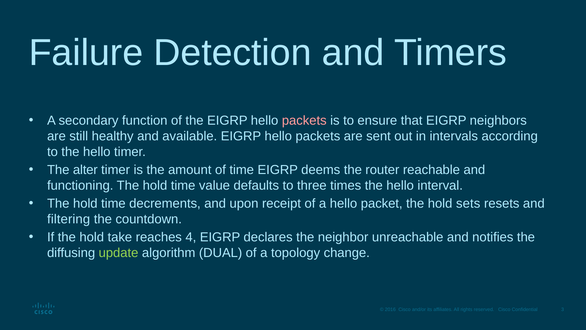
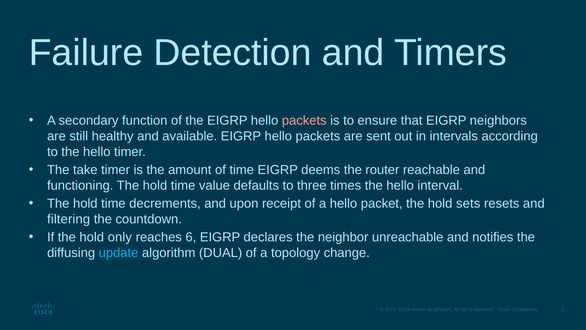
alter: alter -> take (85, 170)
take: take -> only (120, 237)
4: 4 -> 6 (191, 237)
update colour: light green -> light blue (118, 253)
